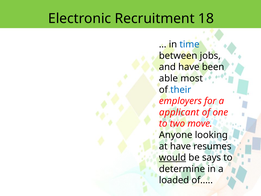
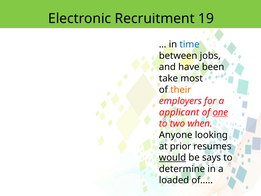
18: 18 -> 19 (206, 19)
able: able -> take (168, 78)
their colour: blue -> orange (181, 90)
one underline: none -> present (220, 112)
move: move -> when (200, 124)
at have: have -> prior (181, 146)
